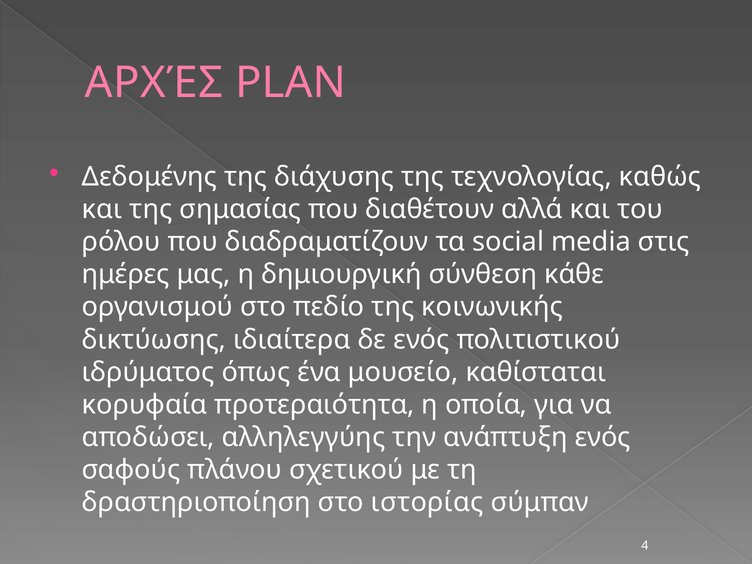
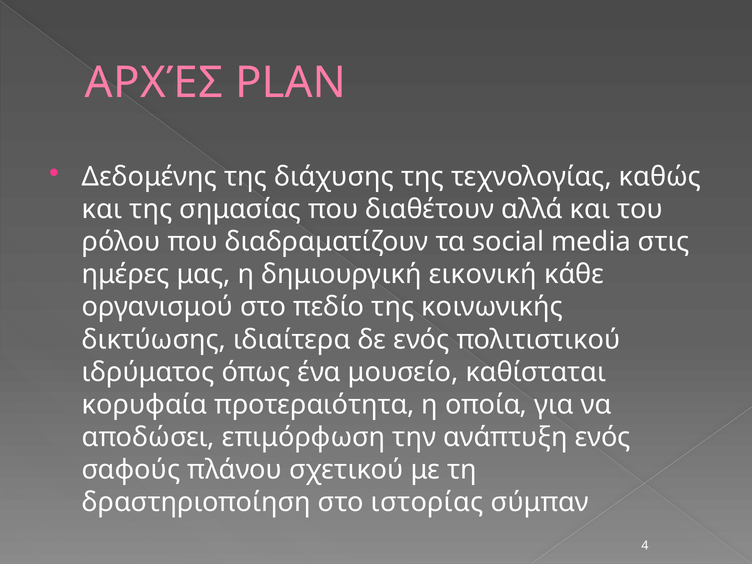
σύνθεση: σύνθεση -> εικονική (483, 274)
αλληλεγγύης: αλληλεγγύης -> επιμόρφωση (304, 437)
